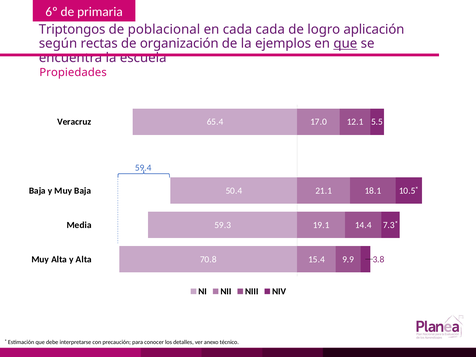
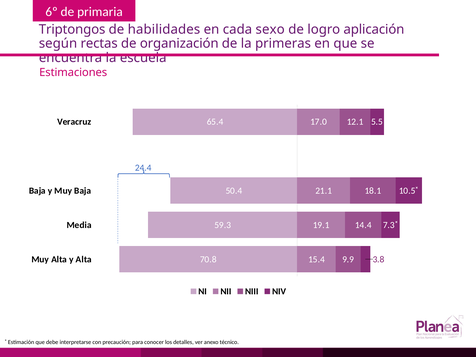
poblacional: poblacional -> habilidades (164, 29)
cada cada: cada -> sexo (270, 29)
ejemplos: ejemplos -> primeras (283, 44)
que underline: present -> none (345, 44)
Propiedades: Propiedades -> Estimaciones (73, 72)
59.4: 59.4 -> 24.4 (143, 168)
